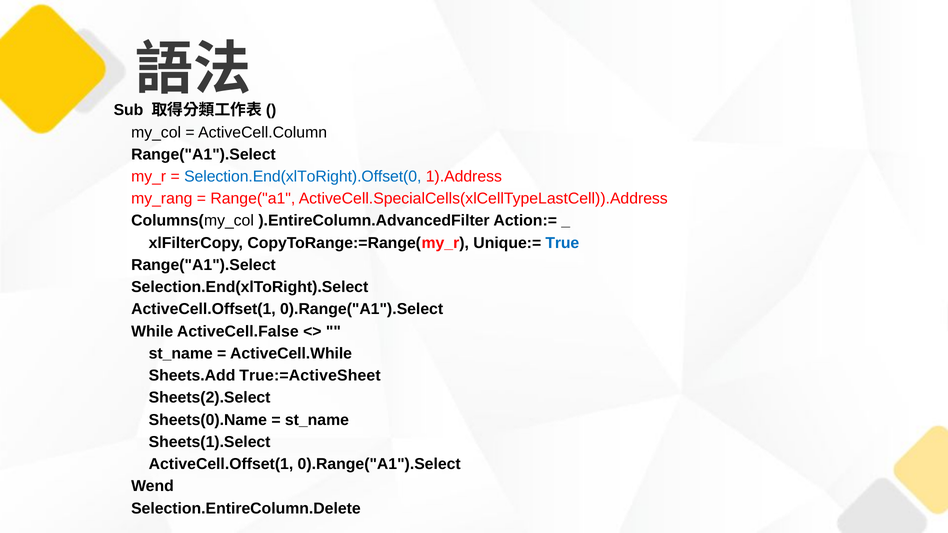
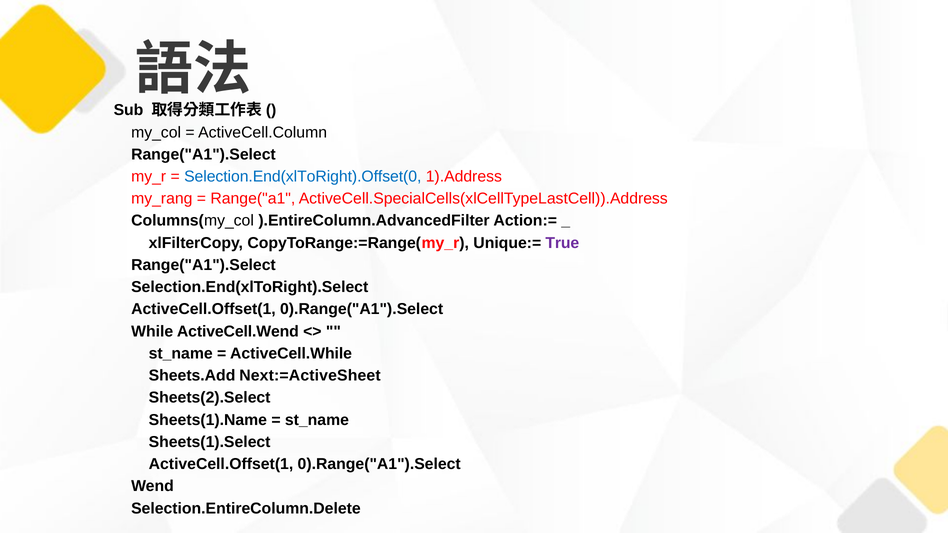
True colour: blue -> purple (562, 243)
ActiveCell.False: ActiveCell.False -> ActiveCell.Wend (238, 332)
True:=ActiveSheet: True:=ActiveSheet -> Next:=ActiveSheet (310, 376)
Sheets(0).Name: Sheets(0).Name -> Sheets(1).Name (208, 420)
